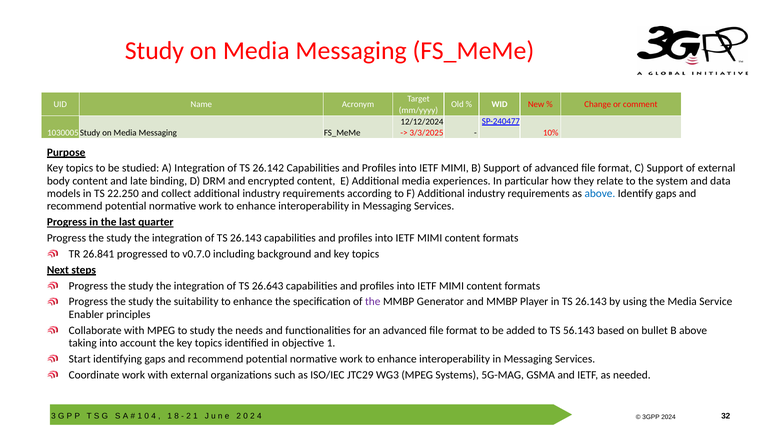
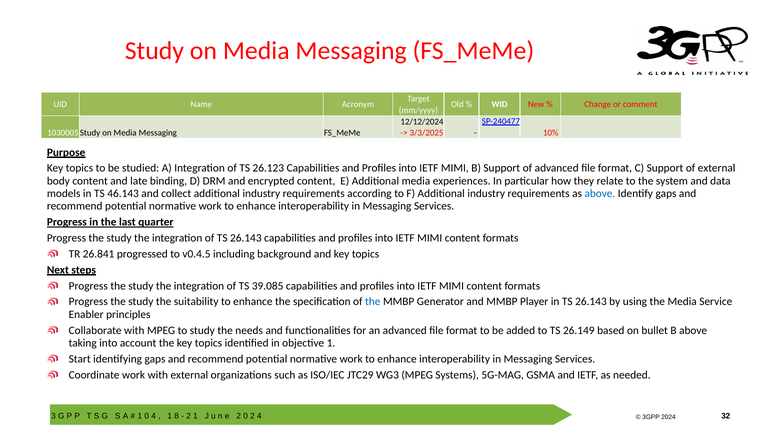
26.142: 26.142 -> 26.123 (268, 168)
22.250: 22.250 -> 46.143 (123, 194)
v0.7.0: v0.7.0 -> v0.4.5 (196, 254)
26.643: 26.643 -> 39.085 (268, 286)
the colour: purple -> blue (373, 302)
56.143: 56.143 -> 26.149 (579, 331)
